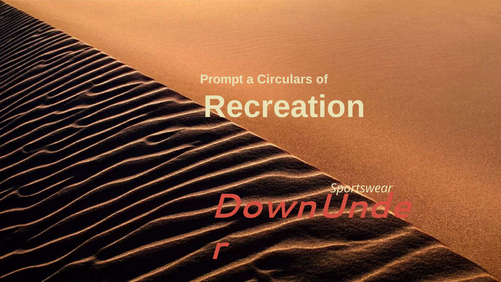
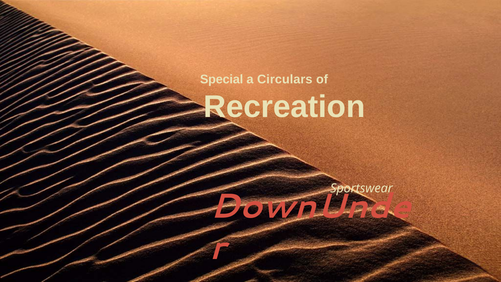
Prompt: Prompt -> Special (222, 79)
